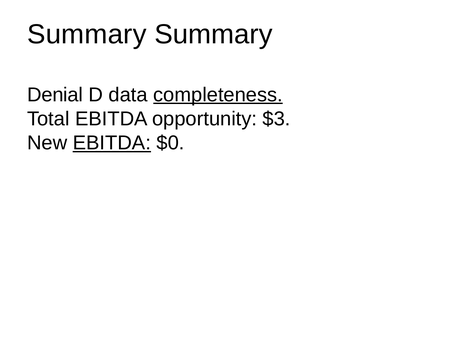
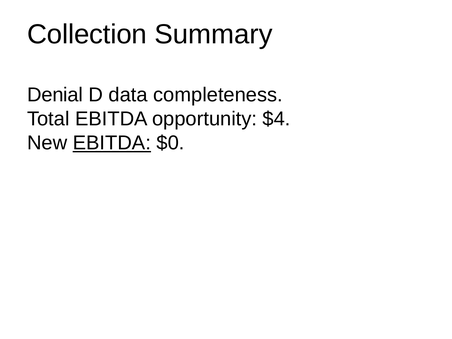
Summary: Summary -> Collection (87, 34)
completeness underline: present -> none (218, 95)
$3: $3 -> $4 (277, 119)
